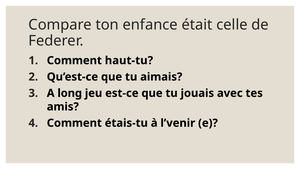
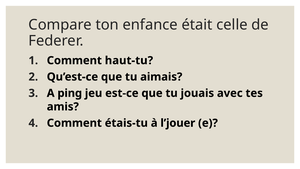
long: long -> ping (70, 93)
l’venir: l’venir -> l’jouer (178, 123)
